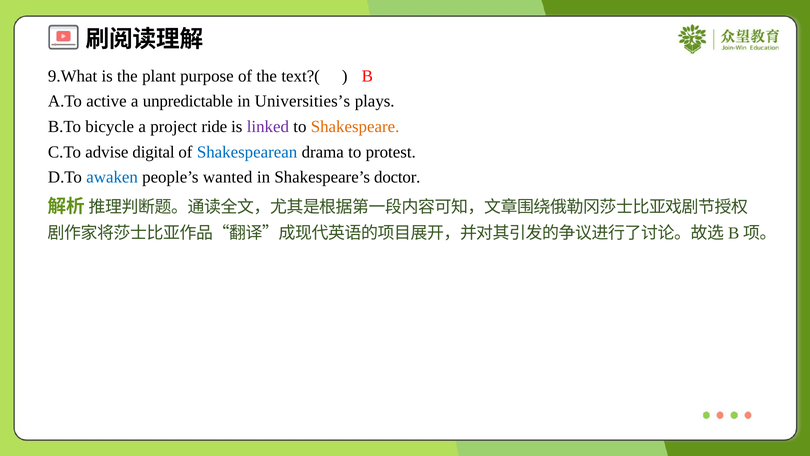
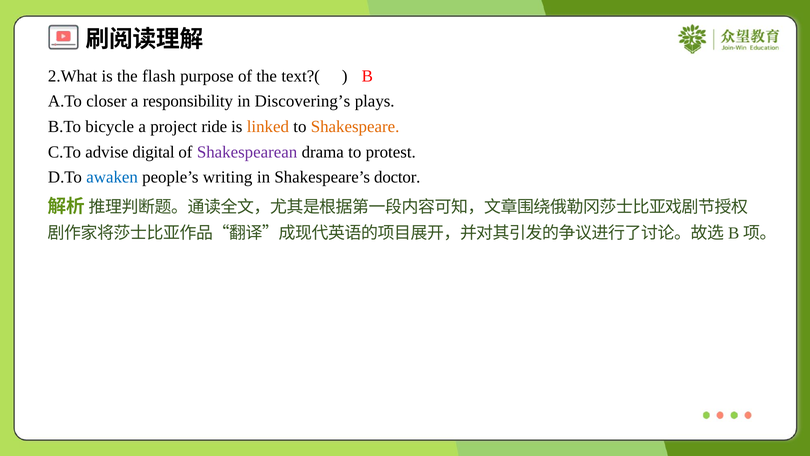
9.What: 9.What -> 2.What (73, 76)
plant: plant -> flash (159, 76)
active: active -> closer (106, 101)
unpredictable: unpredictable -> responsibility (188, 101)
Universities’s: Universities’s -> Discovering’s (302, 101)
linked colour: purple -> orange (268, 127)
Shakespearean colour: blue -> purple (247, 152)
wanted: wanted -> writing (228, 177)
